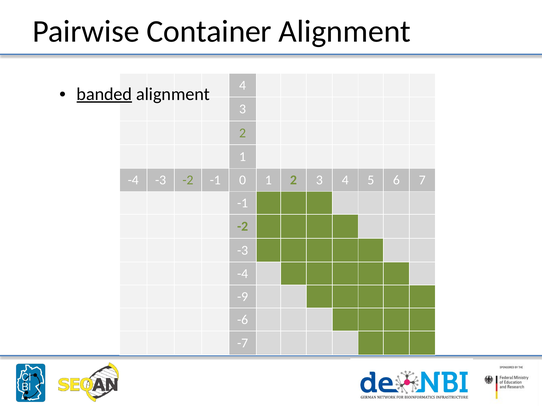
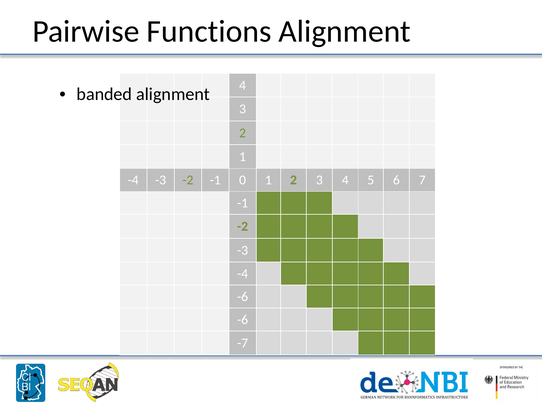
Container: Container -> Functions (209, 31)
banded underline: present -> none (104, 94)
-9: -9 -> -6 (243, 297)
